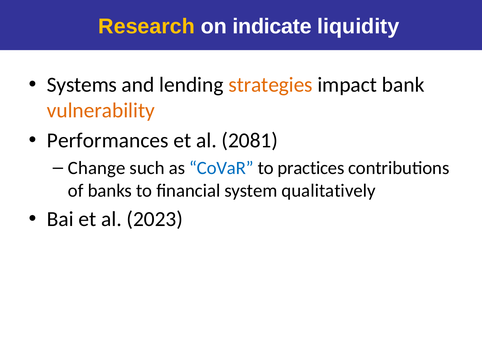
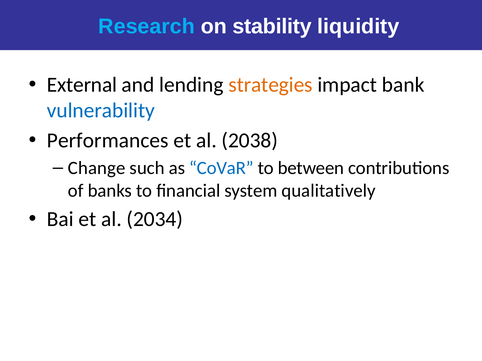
Research colour: yellow -> light blue (147, 27)
indicate: indicate -> stability (272, 27)
Systems: Systems -> External (82, 85)
vulnerability colour: orange -> blue (101, 111)
2081: 2081 -> 2038 (250, 141)
practices: practices -> between (311, 168)
2023: 2023 -> 2034 (155, 219)
